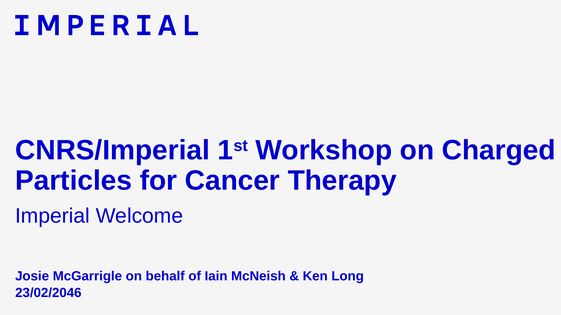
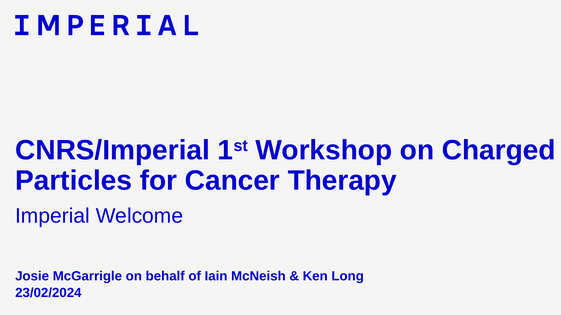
23/02/2046: 23/02/2046 -> 23/02/2024 (48, 293)
